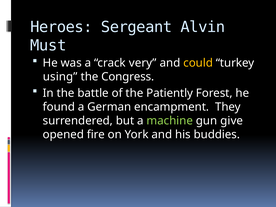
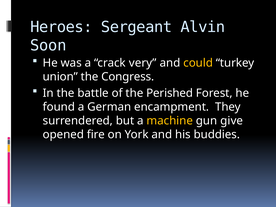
Must: Must -> Soon (48, 45)
using: using -> union (60, 77)
Patiently: Patiently -> Perished (170, 93)
machine colour: light green -> yellow (170, 121)
